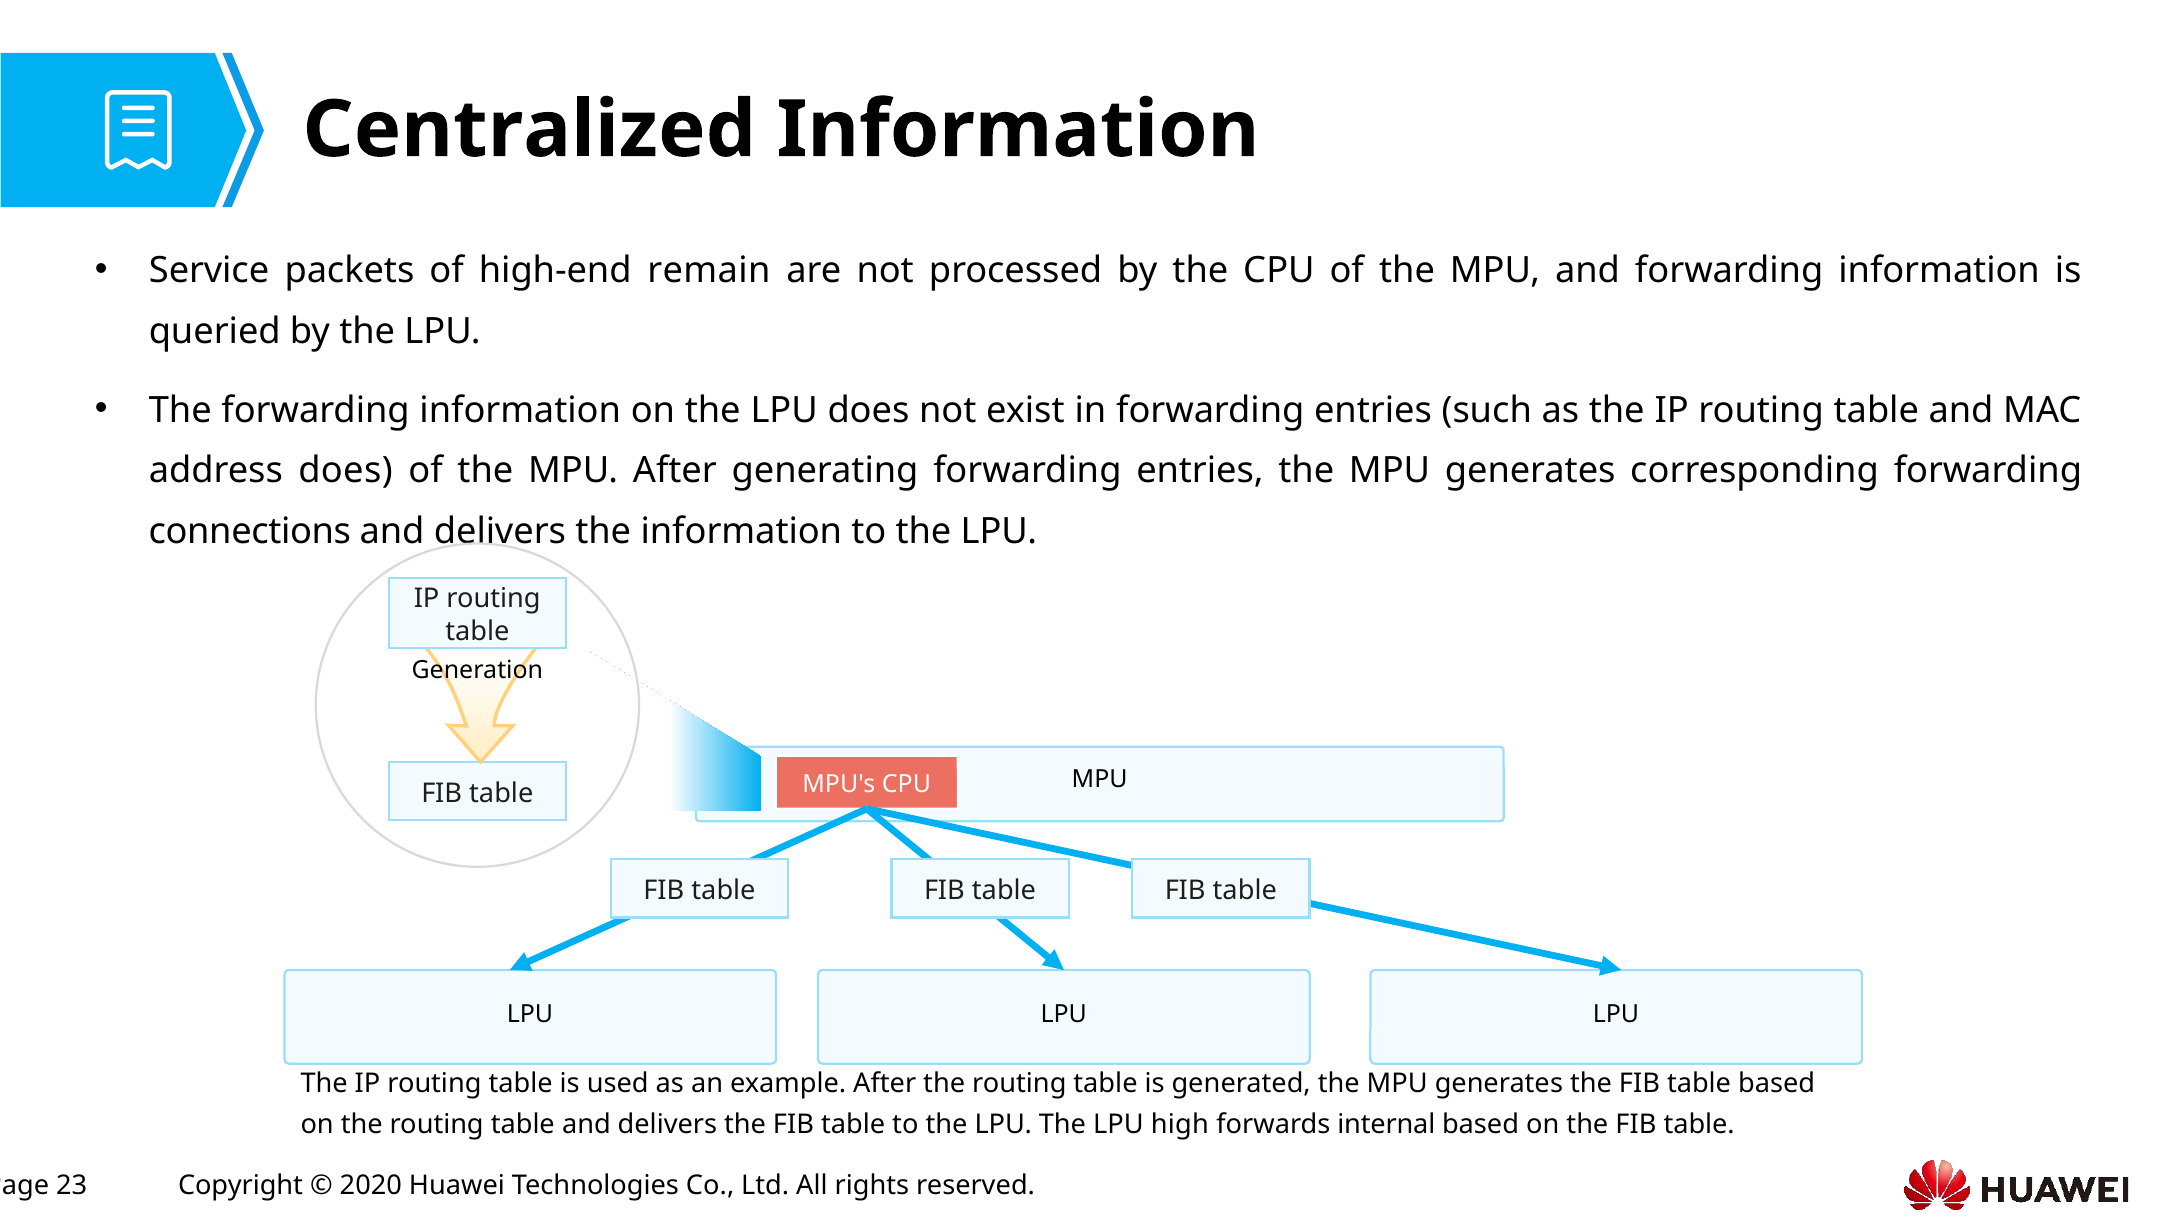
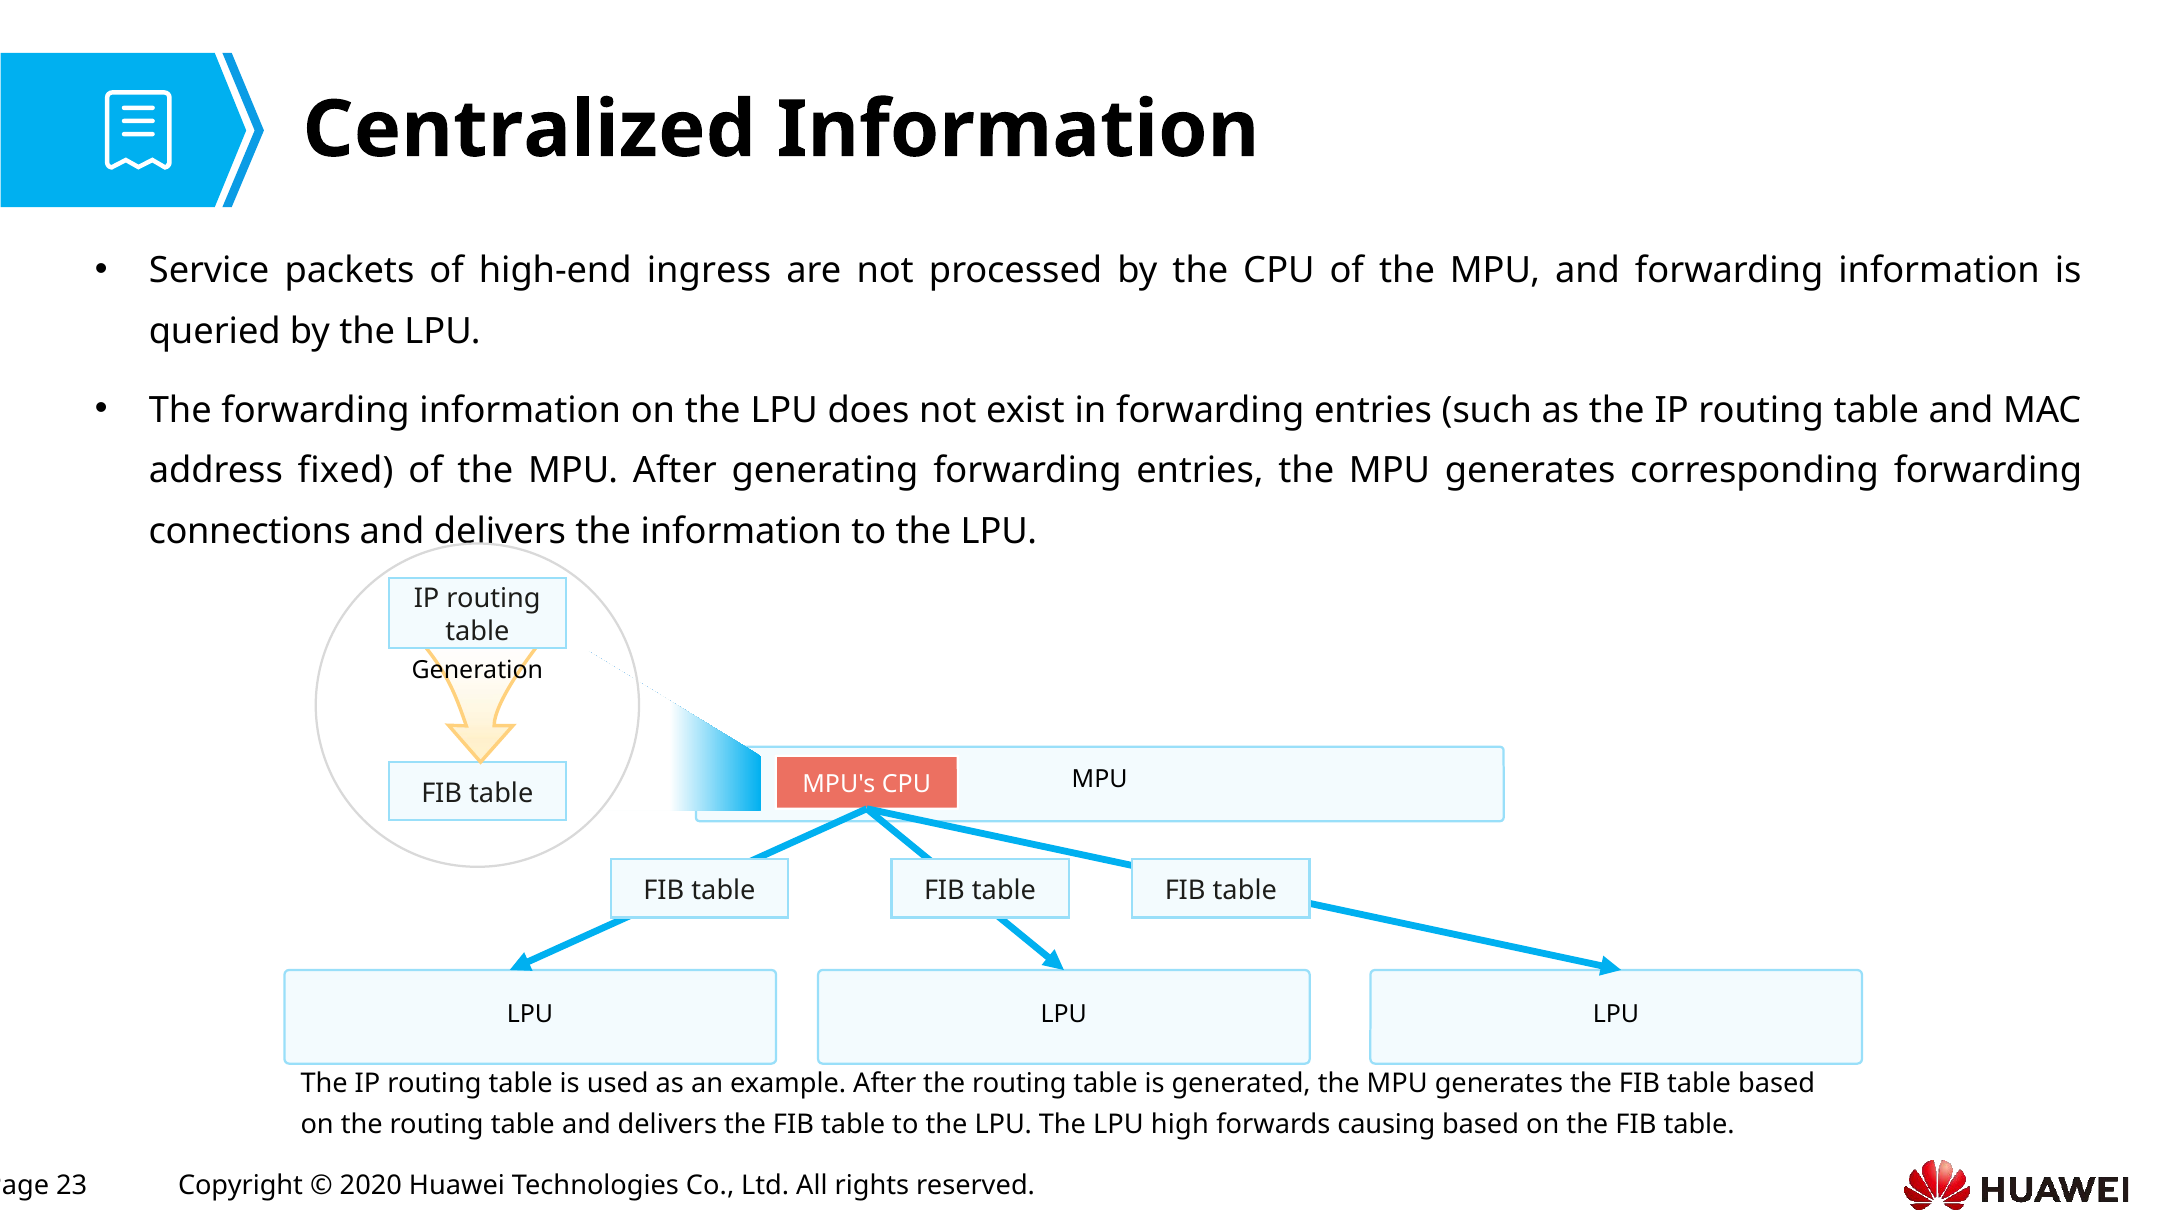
remain: remain -> ingress (709, 270)
address does: does -> fixed (346, 471)
internal: internal -> causing (1386, 1124)
